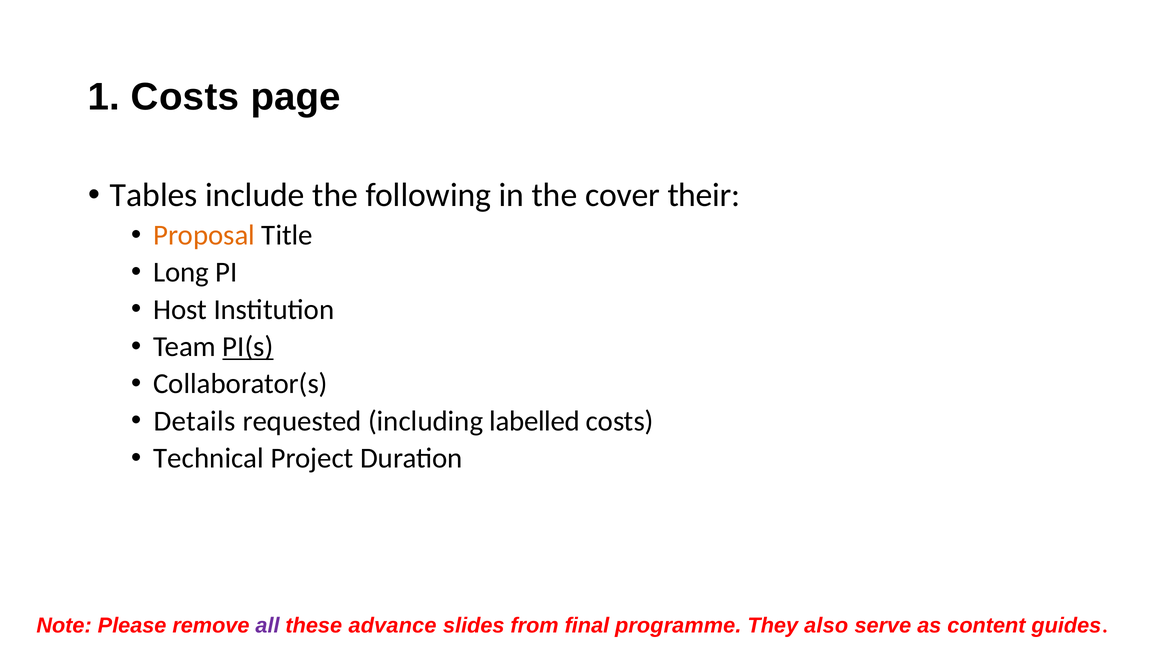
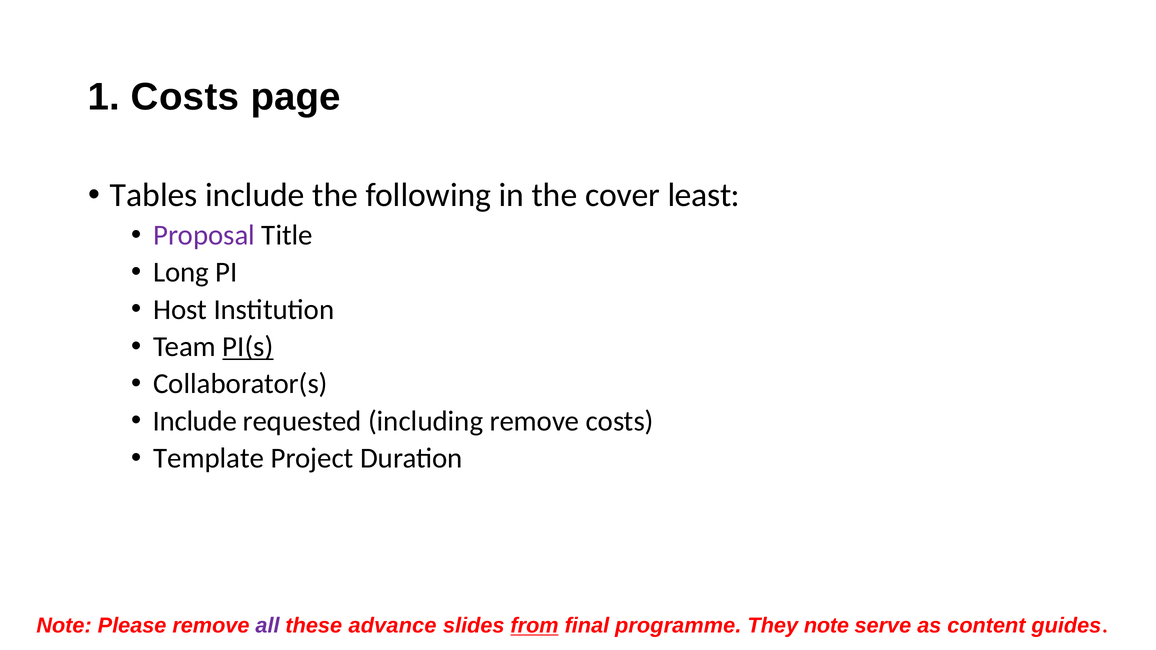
their: their -> least (704, 195)
Proposal colour: orange -> purple (204, 235)
Details: Details -> Include (195, 421)
including labelled: labelled -> remove (535, 421)
Technical: Technical -> Template (209, 458)
from underline: none -> present (535, 626)
They also: also -> note (826, 626)
